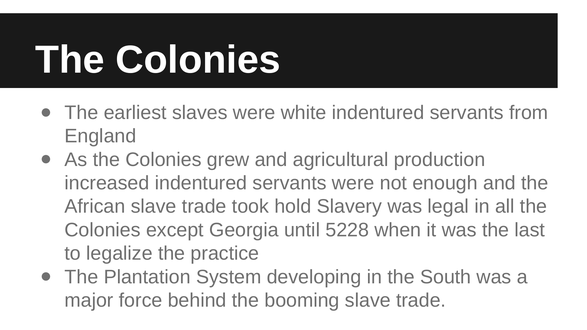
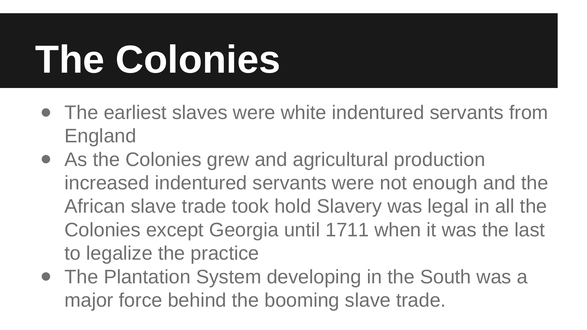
5228: 5228 -> 1711 (347, 230)
